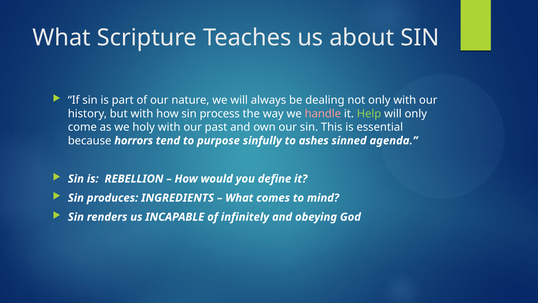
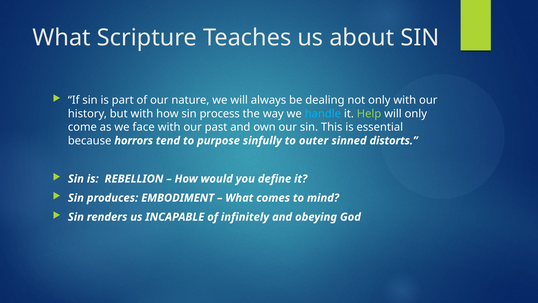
handle colour: pink -> light blue (323, 114)
holy: holy -> face (144, 127)
ashes: ashes -> outer (314, 140)
agenda: agenda -> distorts (394, 140)
INGREDIENTS: INGREDIENTS -> EMBODIMENT (178, 198)
